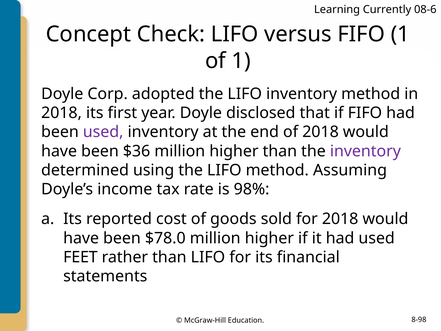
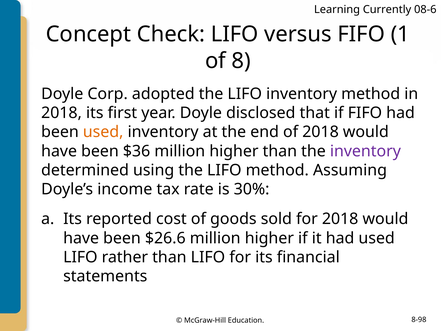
of 1: 1 -> 8 (241, 61)
used colour: purple -> orange (103, 132)
98%: 98% -> 30% (252, 189)
$78.0: $78.0 -> $26.6 (165, 238)
FEET: FEET -> LIFO (80, 257)
